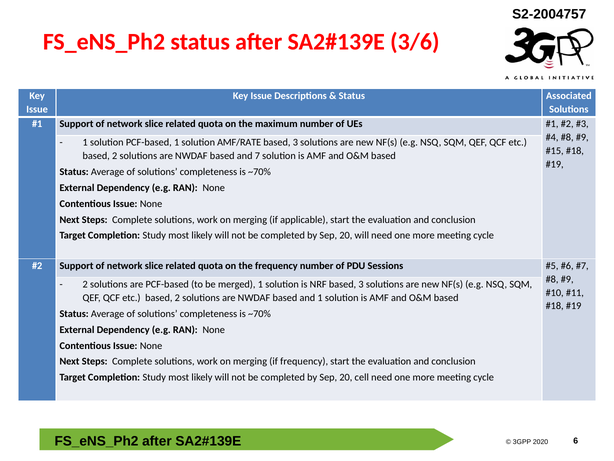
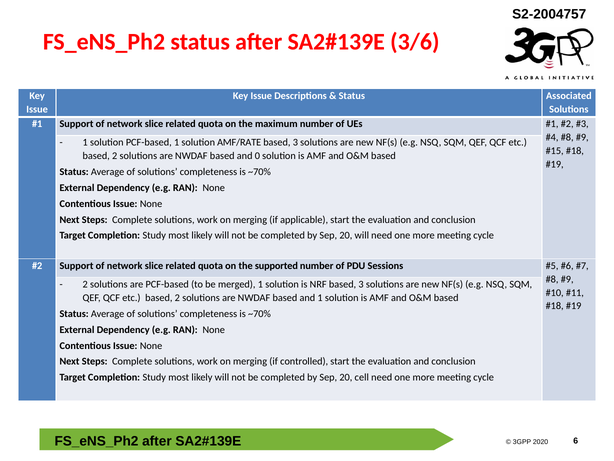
7: 7 -> 0 (257, 156)
the frequency: frequency -> supported (276, 266)
if frequency: frequency -> controlled (304, 361)
